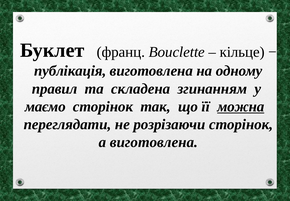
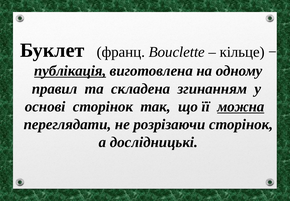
публікація underline: none -> present (70, 71)
маємо: маємо -> основі (45, 106)
а виготовлена: виготовлена -> дослідницькі (154, 142)
